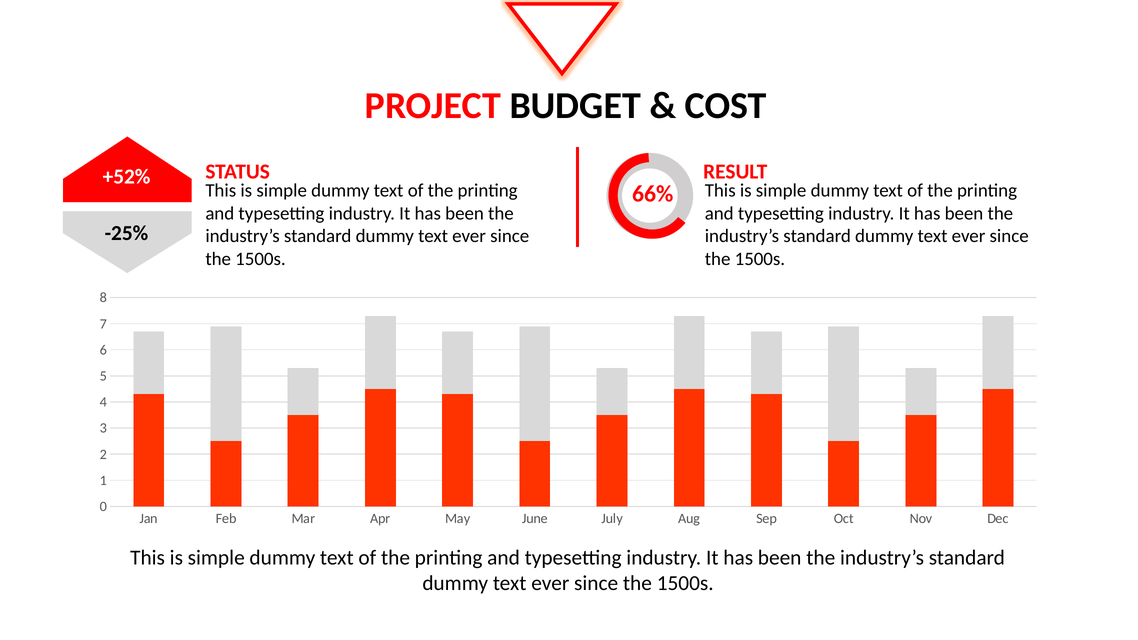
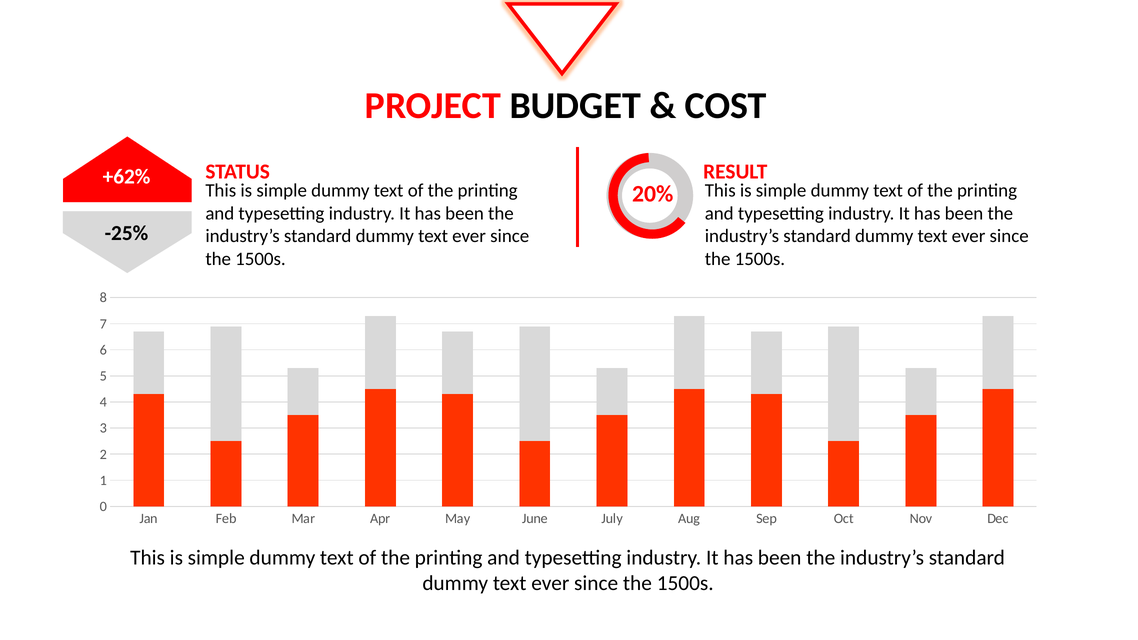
+52%: +52% -> +62% (127, 177)
66%: 66% -> 20% (653, 194)
